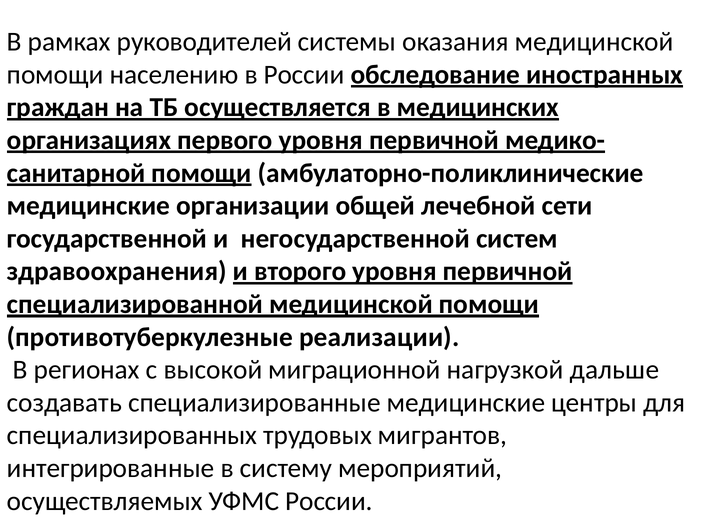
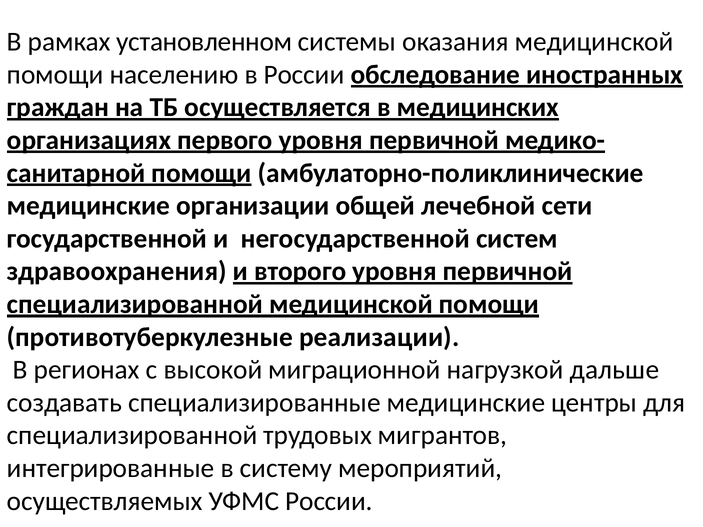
руководителей: руководителей -> установленном (204, 42)
специализированных: специализированных -> специализированной (132, 436)
